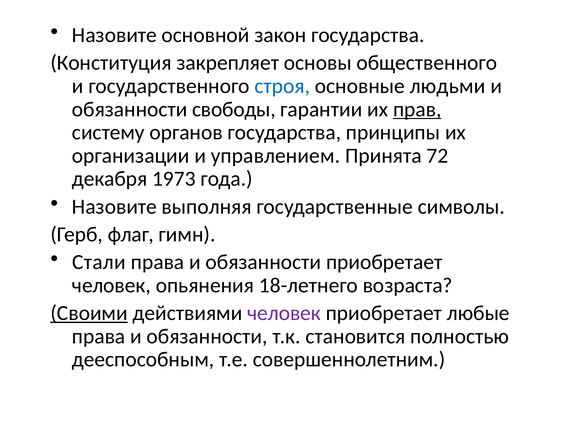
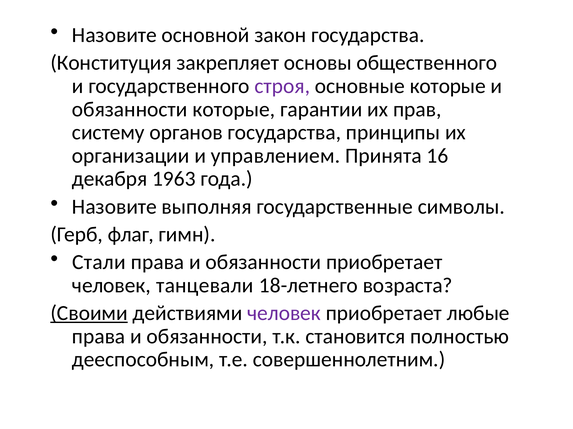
строя colour: blue -> purple (282, 86)
основные людьми: людьми -> которые (448, 86)
обязанности свободы: свободы -> которые (234, 109)
прав underline: present -> none (417, 109)
72: 72 -> 16 (437, 156)
1973: 1973 -> 1963 (174, 179)
опьянения: опьянения -> танцевали (205, 286)
